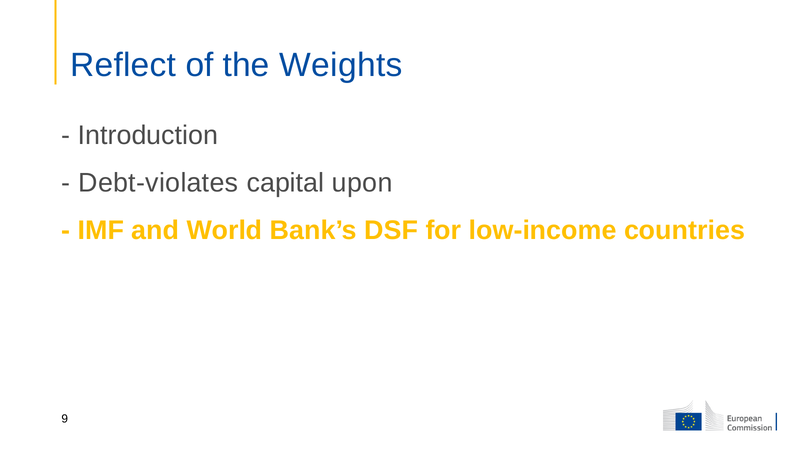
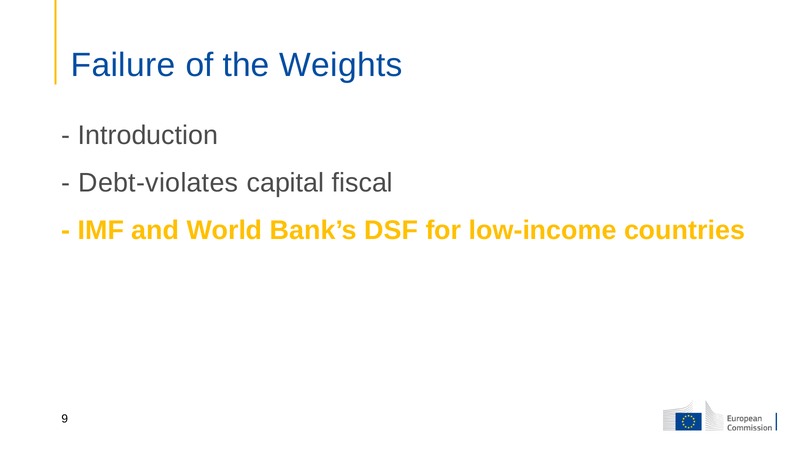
Reflect: Reflect -> Failure (123, 65)
upon: upon -> fiscal (362, 183)
